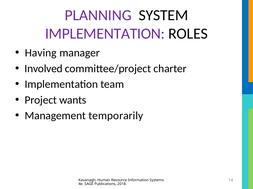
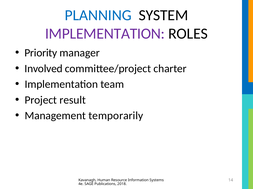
PLANNING colour: purple -> blue (98, 15)
Having: Having -> Priority (41, 53)
wants: wants -> result (73, 100)
